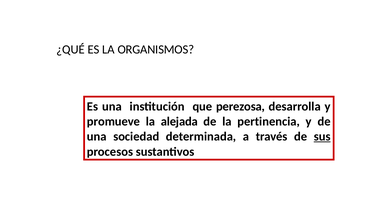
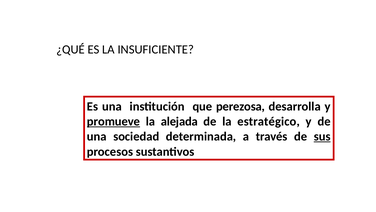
ORGANISMOS: ORGANISMOS -> INSUFICIENTE (156, 49)
promueve underline: none -> present (114, 121)
pertinencia: pertinencia -> estratégico (269, 121)
